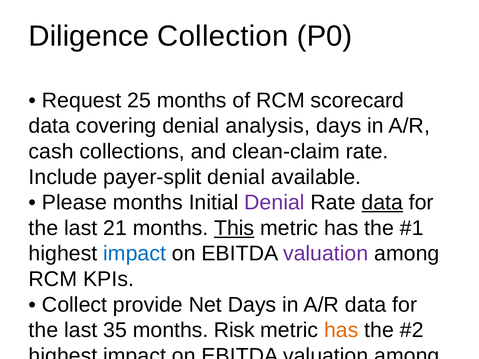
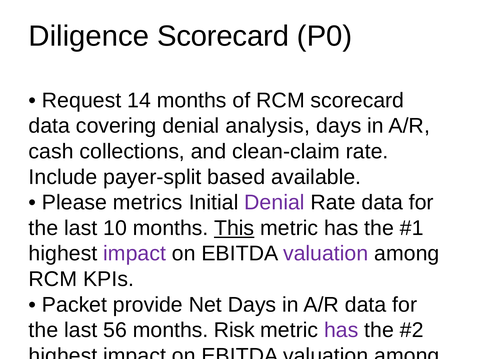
Diligence Collection: Collection -> Scorecard (223, 36)
25: 25 -> 14 (139, 100)
payer-split denial: denial -> based (236, 177)
Please months: months -> metrics (148, 203)
data underline: present -> none (382, 203)
21: 21 -> 10 (115, 228)
impact colour: blue -> purple (135, 254)
Collect: Collect -> Packet (75, 305)
35: 35 -> 56 (115, 330)
has colour: orange -> purple (341, 330)
